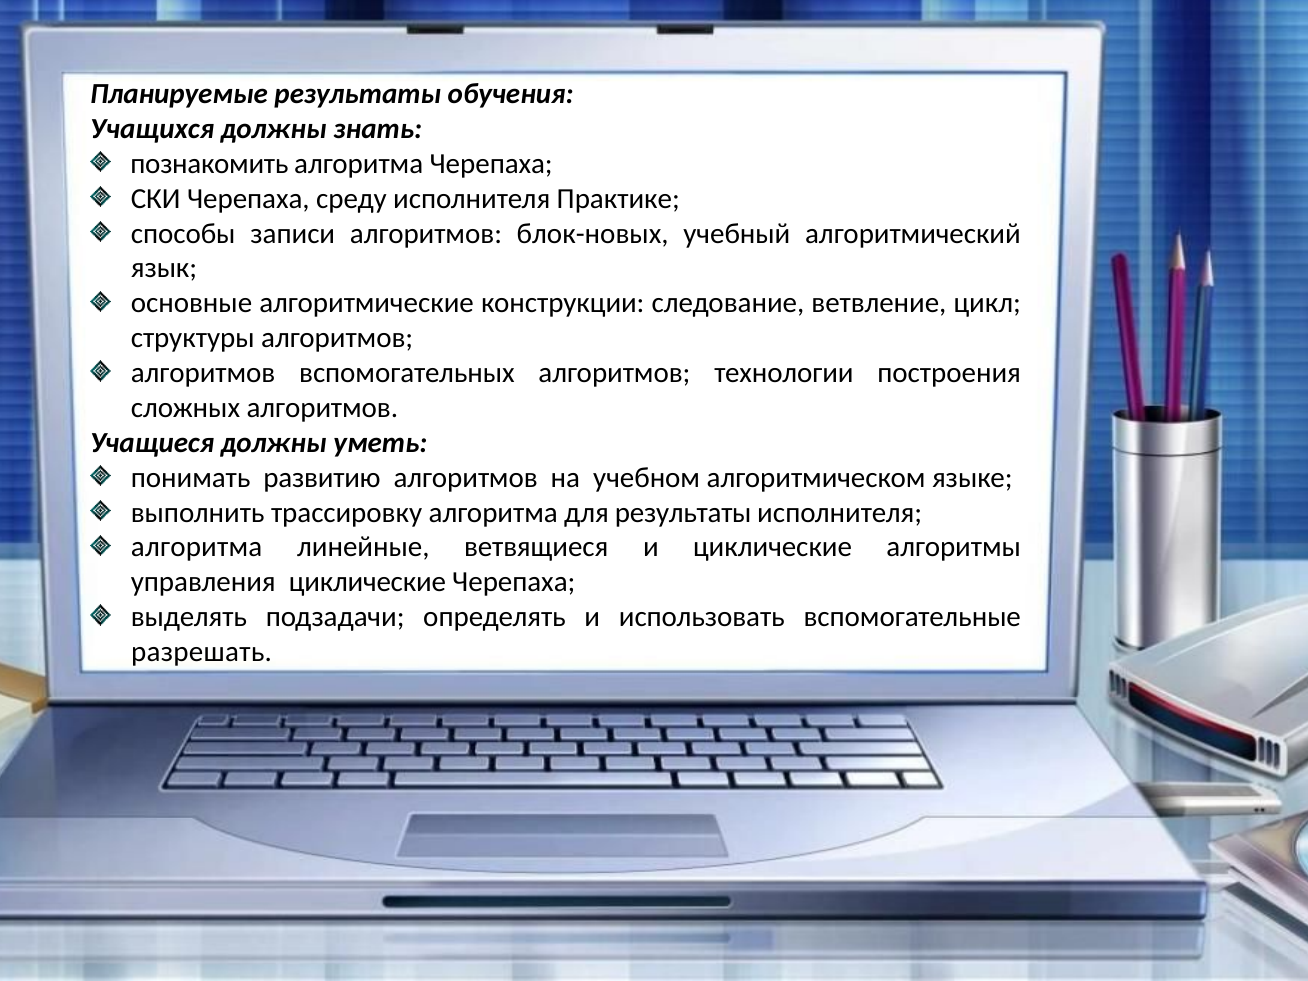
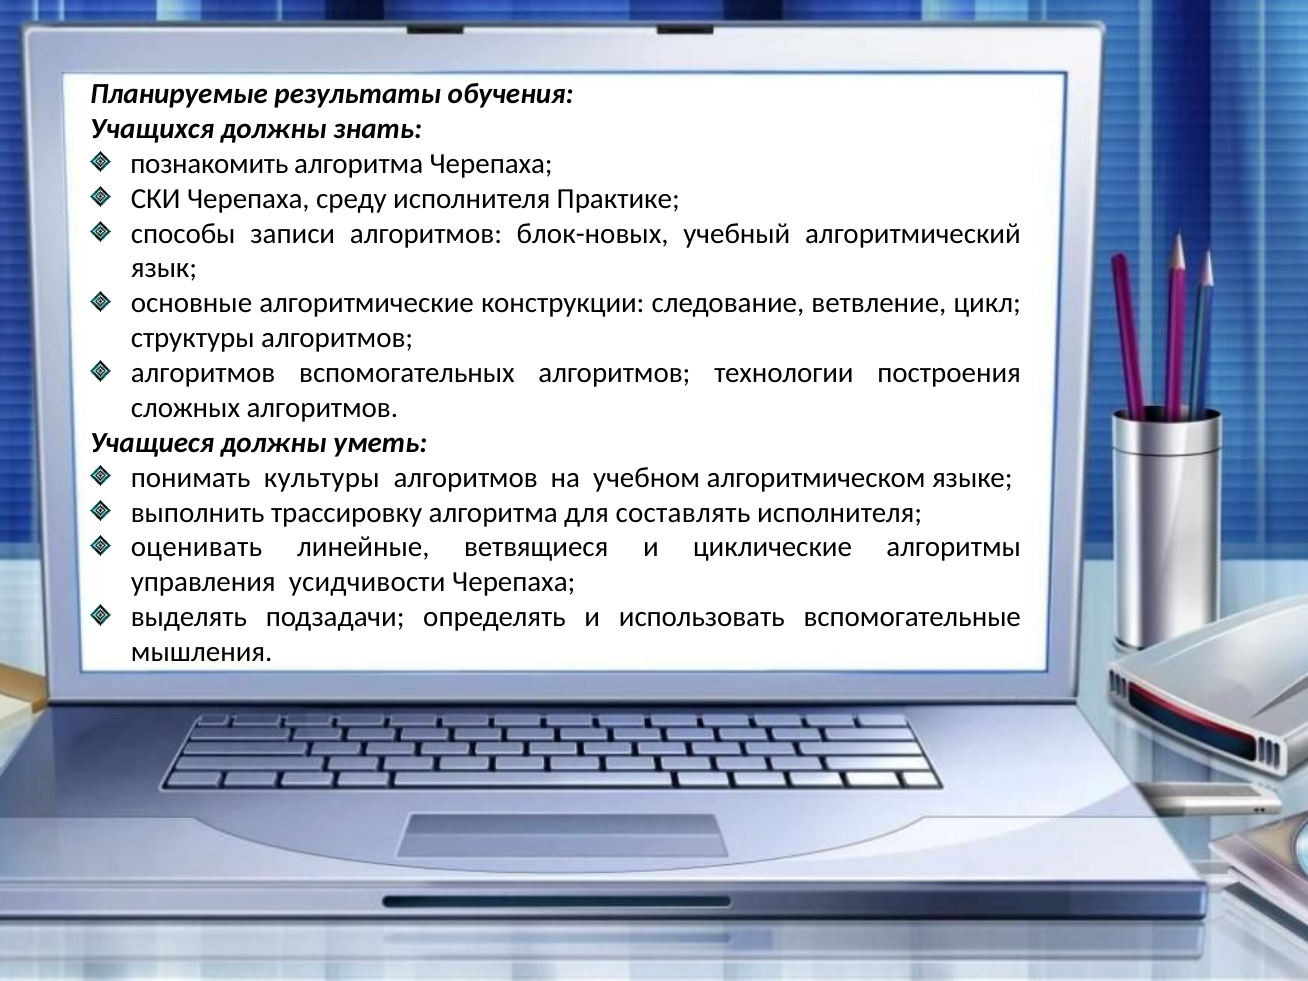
развитию: развитию -> культуры (322, 478)
для результаты: результаты -> составлять (683, 512)
алгоритма: алгоритма -> оценивать (197, 547)
управления циклические: циклические -> усидчивости (367, 582)
разрешать: разрешать -> мышления (202, 652)
